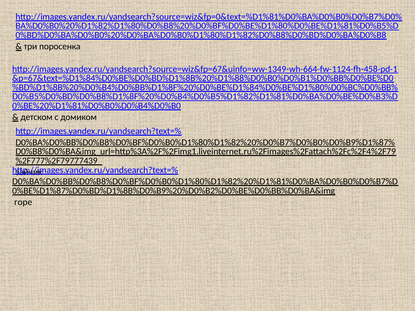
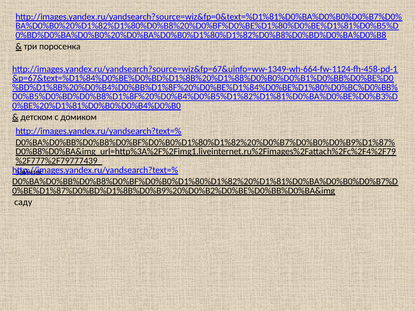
горе: горе -> саду (23, 202)
